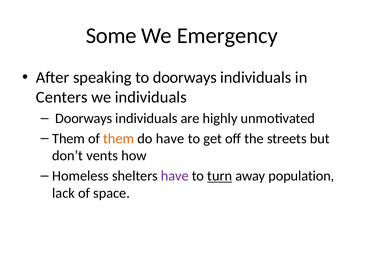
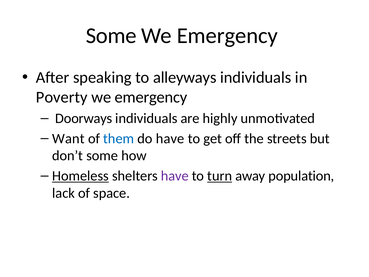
to doorways: doorways -> alleyways (185, 77)
Centers: Centers -> Poverty (62, 97)
individuals: individuals -> emergency (151, 97)
Them: Them -> Want (68, 138)
them colour: orange -> blue (119, 138)
don’t vents: vents -> some (102, 156)
Homeless underline: none -> present (80, 176)
